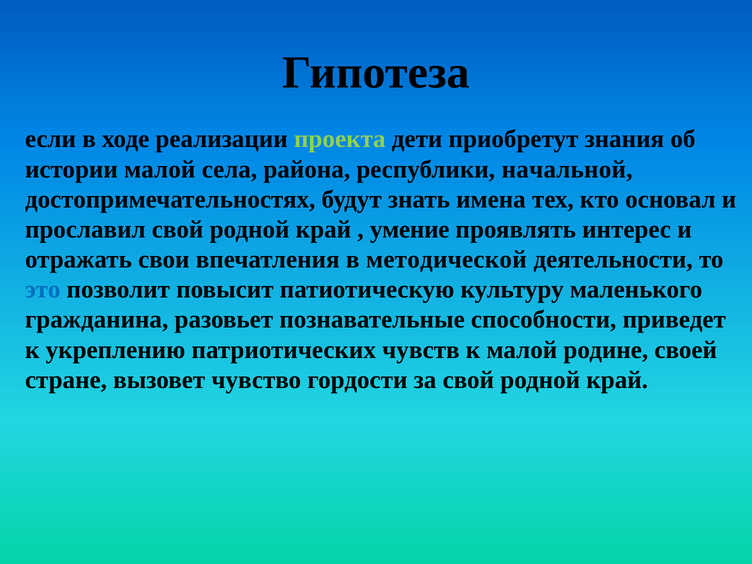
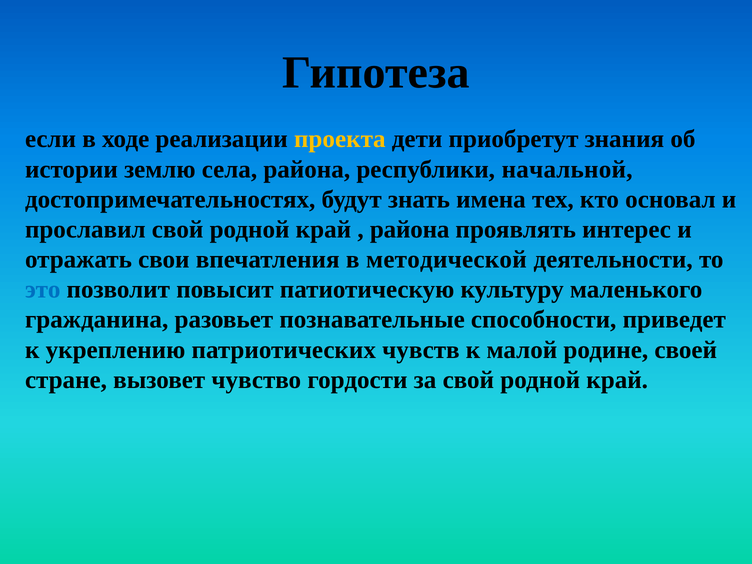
проекта colour: light green -> yellow (340, 139)
истории малой: малой -> землю (160, 169)
умение: умение -> района (410, 229)
